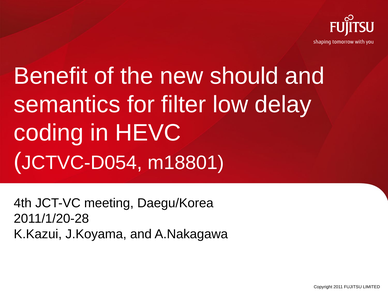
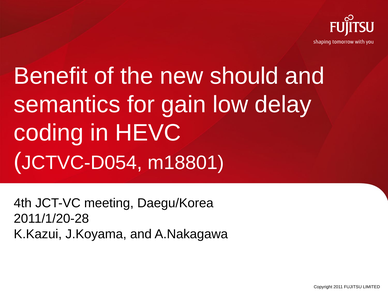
filter: filter -> gain (184, 104)
